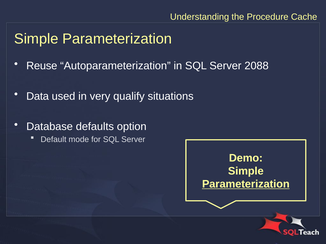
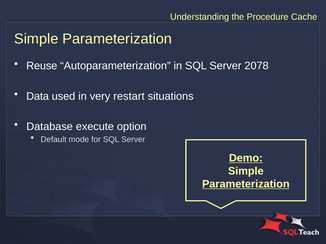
2088: 2088 -> 2078 (257, 66)
qualify: qualify -> restart (129, 96)
defaults: defaults -> execute (95, 127)
Demo underline: none -> present (246, 158)
